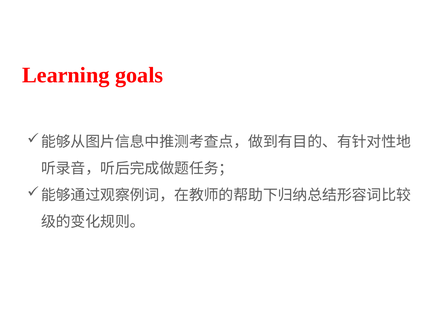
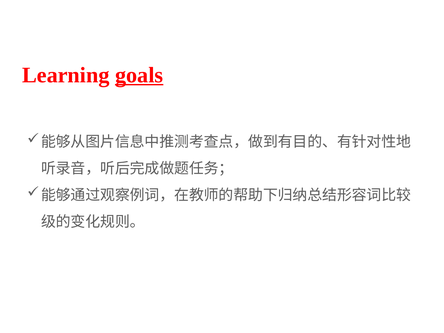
goals underline: none -> present (139, 75)
